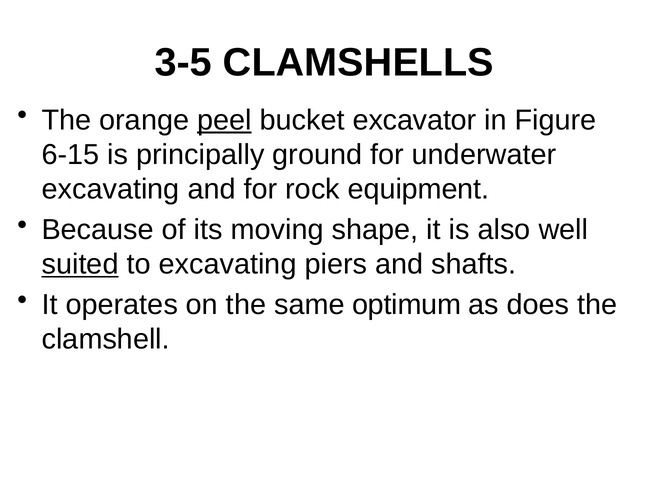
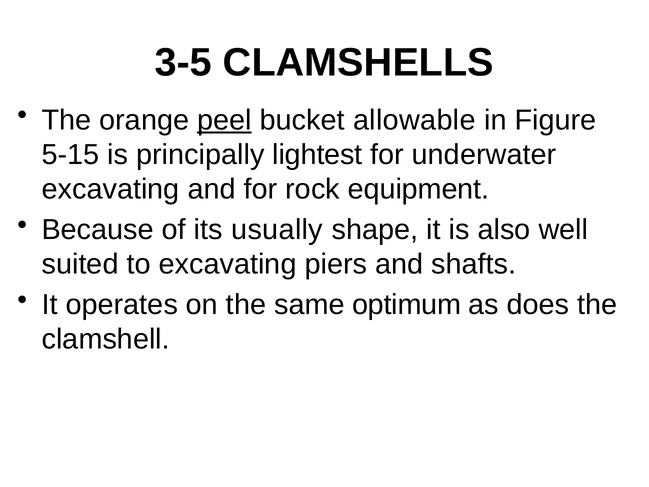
excavator: excavator -> allowable (414, 120)
6-15: 6-15 -> 5-15 (70, 155)
ground: ground -> lightest (317, 155)
moving: moving -> usually (277, 230)
suited underline: present -> none (80, 264)
